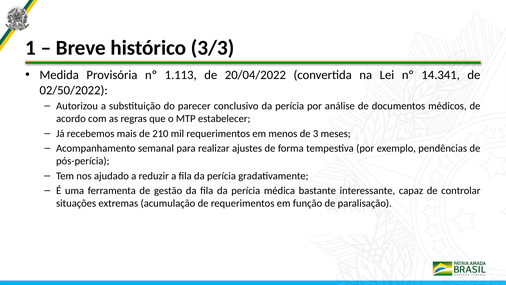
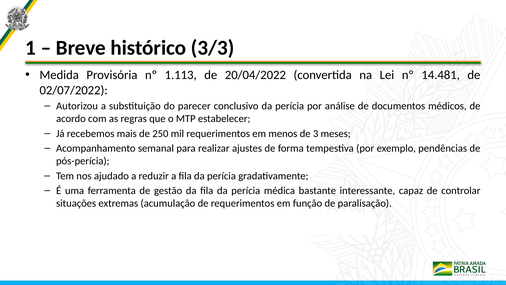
14.341: 14.341 -> 14.481 (441, 75)
02/50/2022: 02/50/2022 -> 02/07/2022 (74, 90)
210: 210 -> 250 (160, 133)
